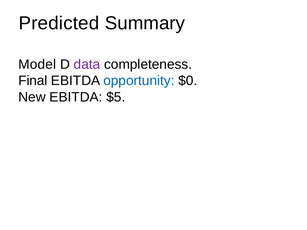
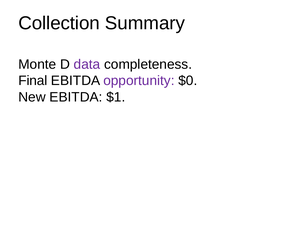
Predicted: Predicted -> Collection (59, 23)
Model: Model -> Monte (37, 64)
opportunity colour: blue -> purple (139, 81)
$5: $5 -> $1 (116, 97)
